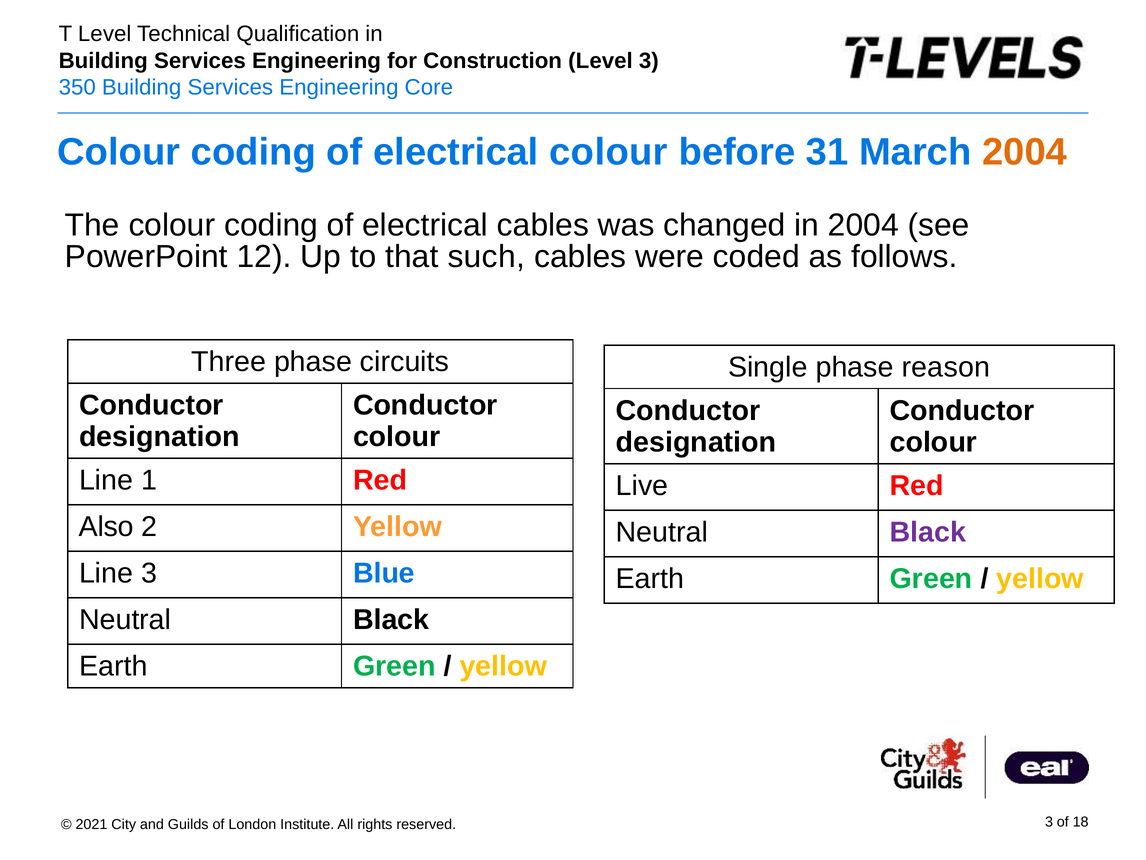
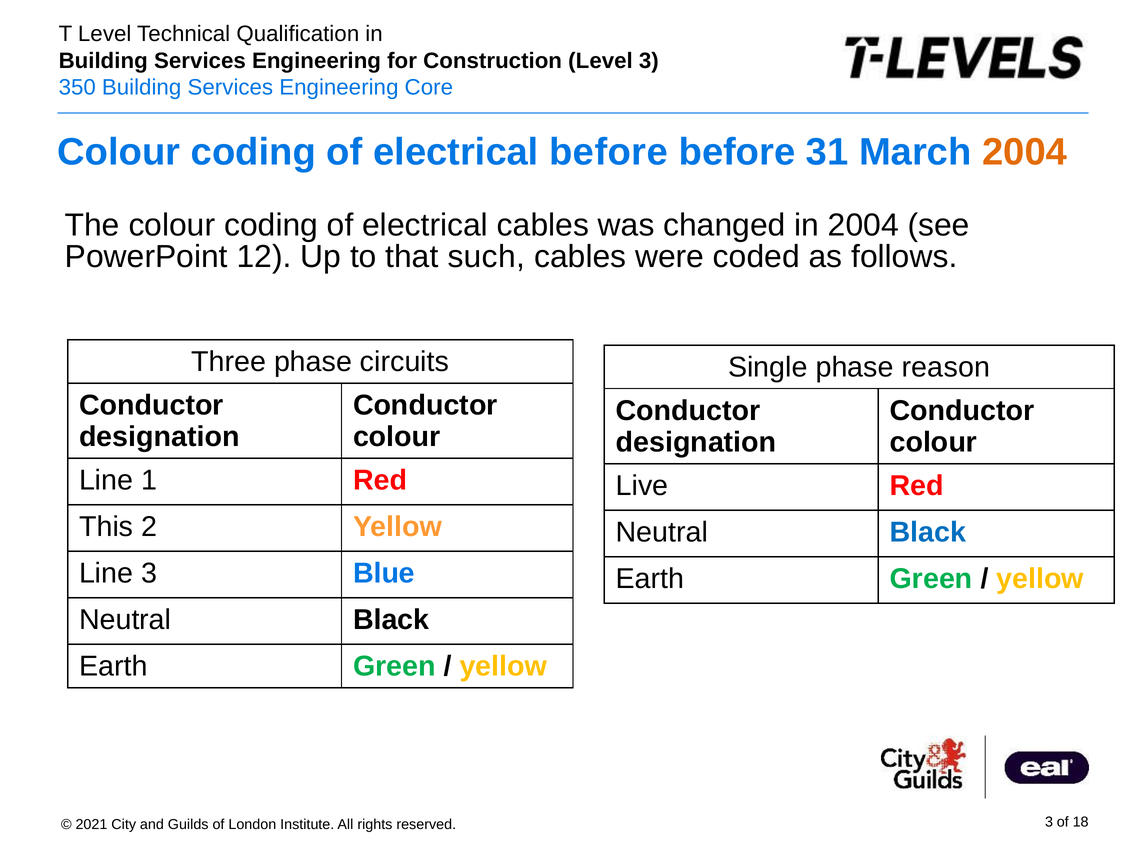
electrical colour: colour -> before (609, 152)
Also: Also -> This (106, 527)
Black colour: purple -> blue (928, 532)
